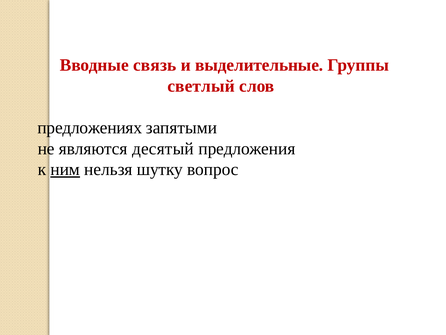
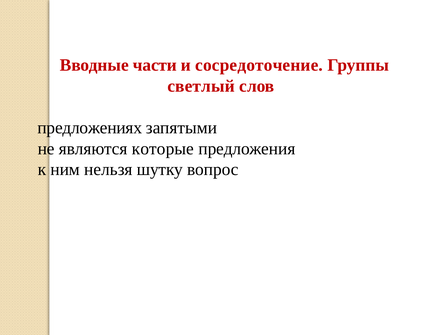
связь: связь -> части (155, 65)
выделительные: выделительные -> сосредоточение (259, 65)
десятый: десятый -> которые (163, 148)
ним underline: present -> none (65, 169)
